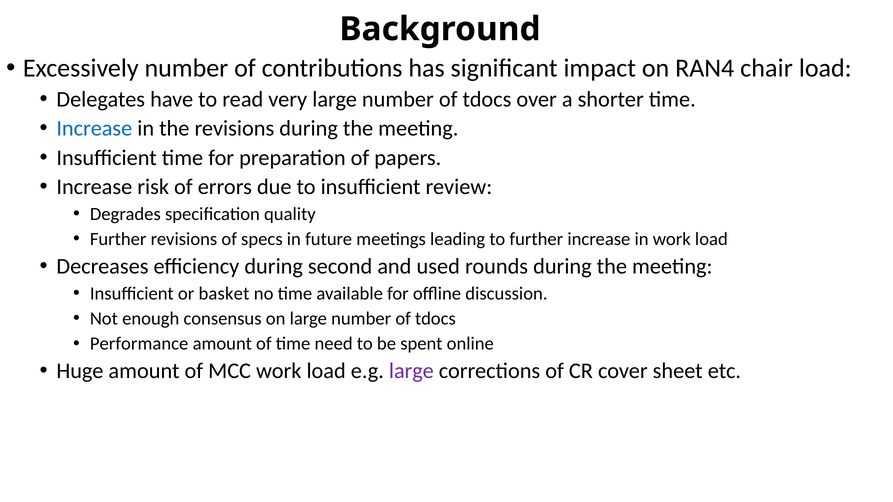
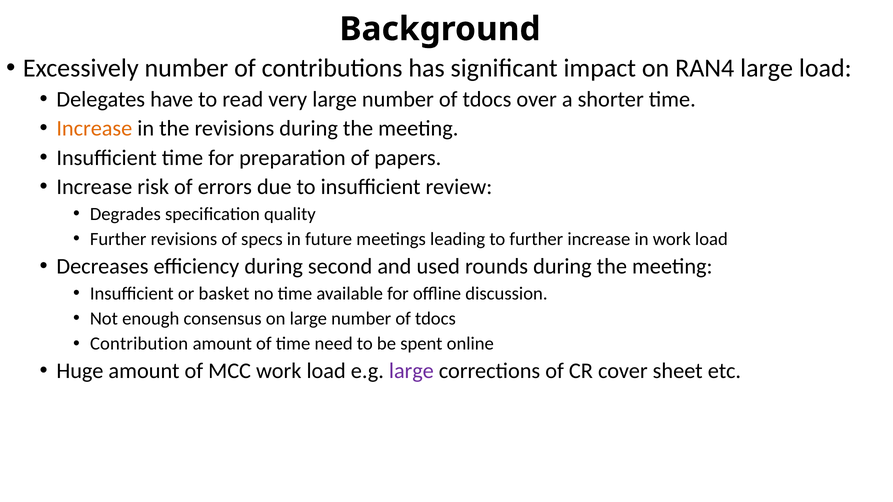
RAN4 chair: chair -> large (767, 68)
Increase colour: blue -> orange (94, 129)
Performance: Performance -> Contribution (139, 344)
